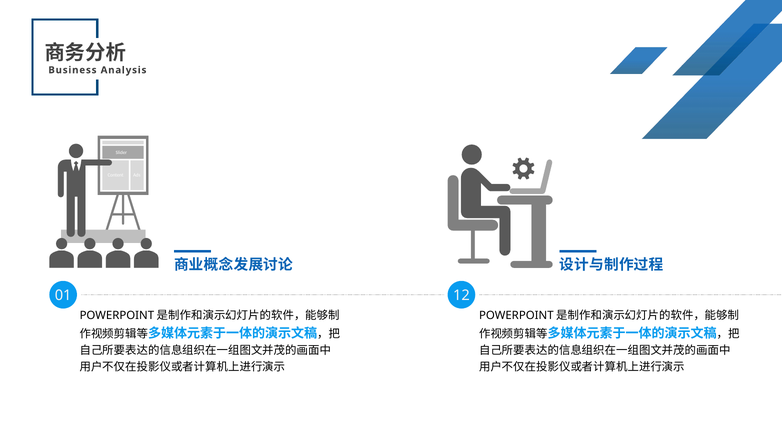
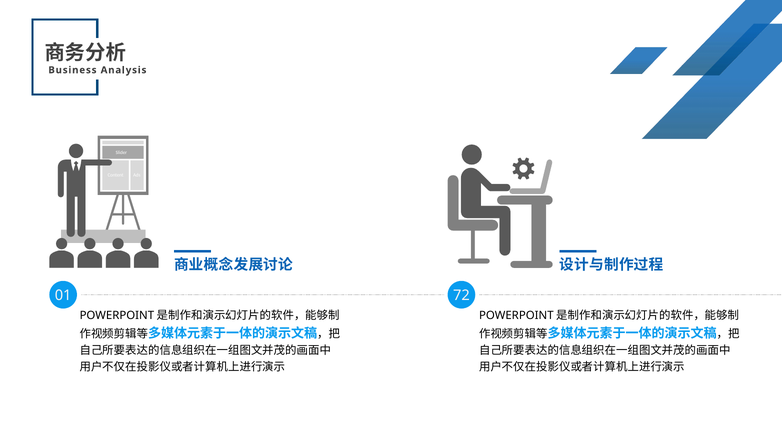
12: 12 -> 72 (461, 295)
